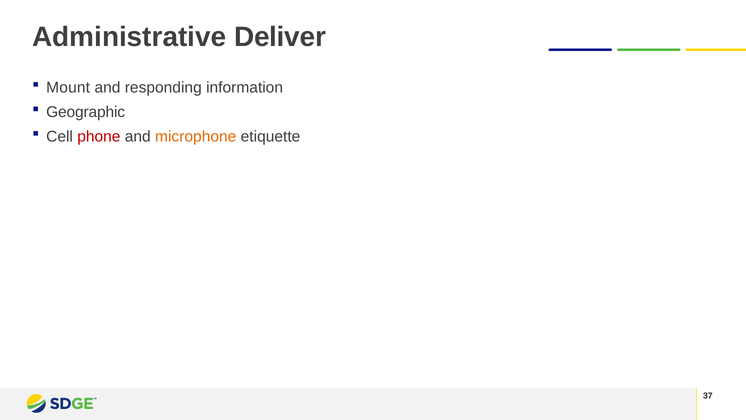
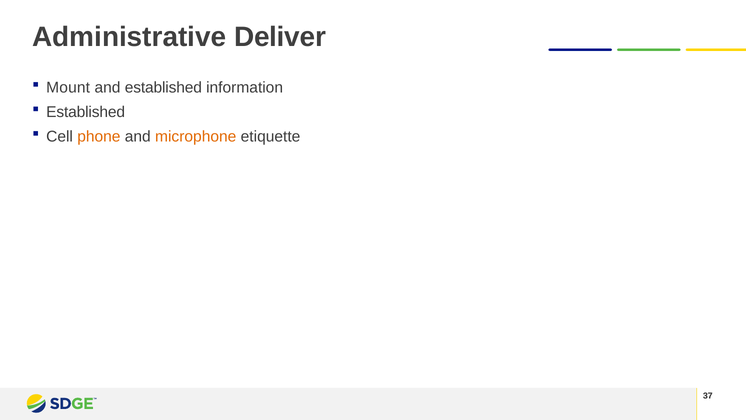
and responding: responding -> established (163, 87)
Geographic: Geographic -> Established (86, 112)
phone colour: red -> orange (99, 136)
